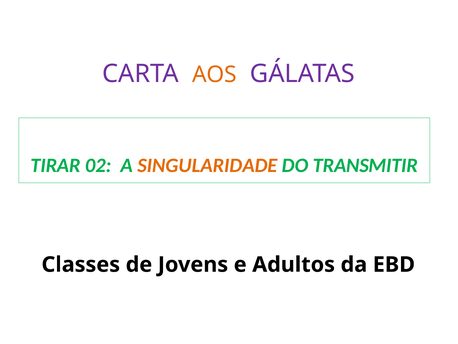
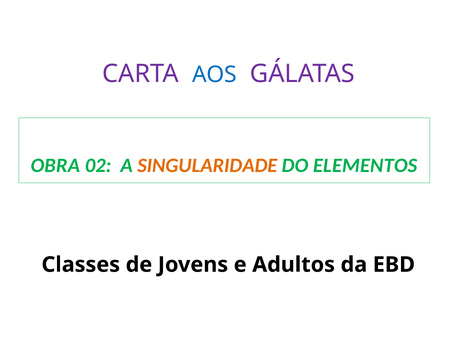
AOS colour: orange -> blue (215, 74)
TIRAR: TIRAR -> OBRA (55, 165)
TRANSMITIR: TRANSMITIR -> ELEMENTOS (365, 165)
